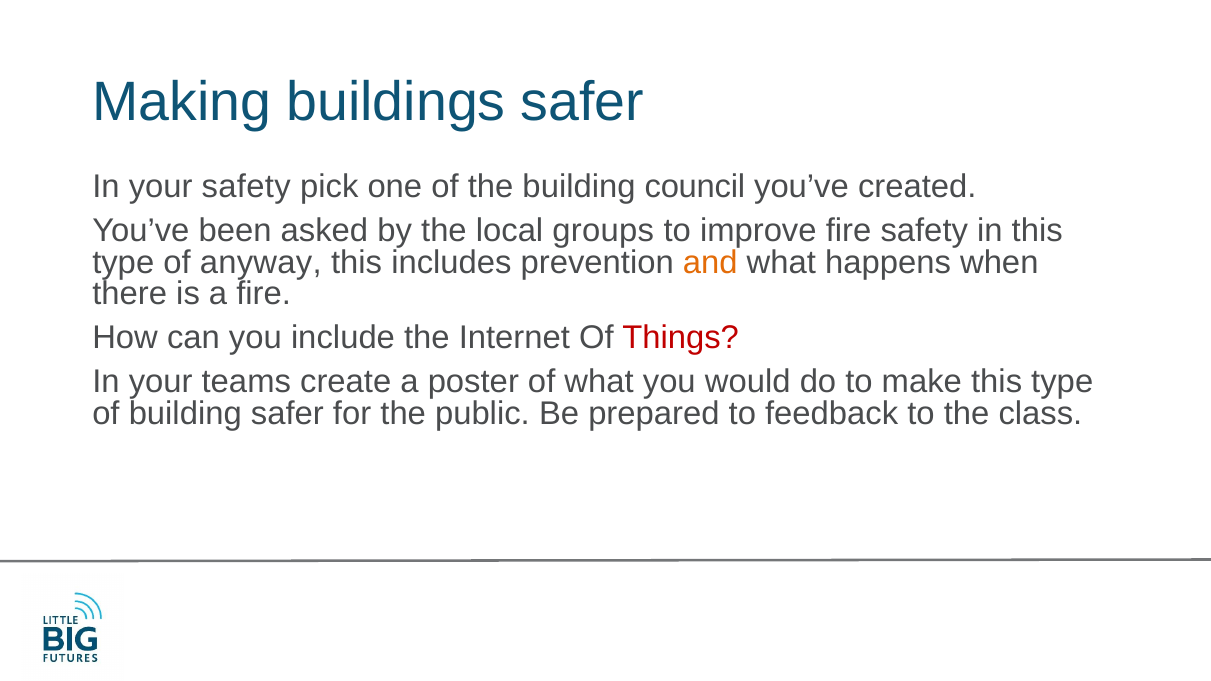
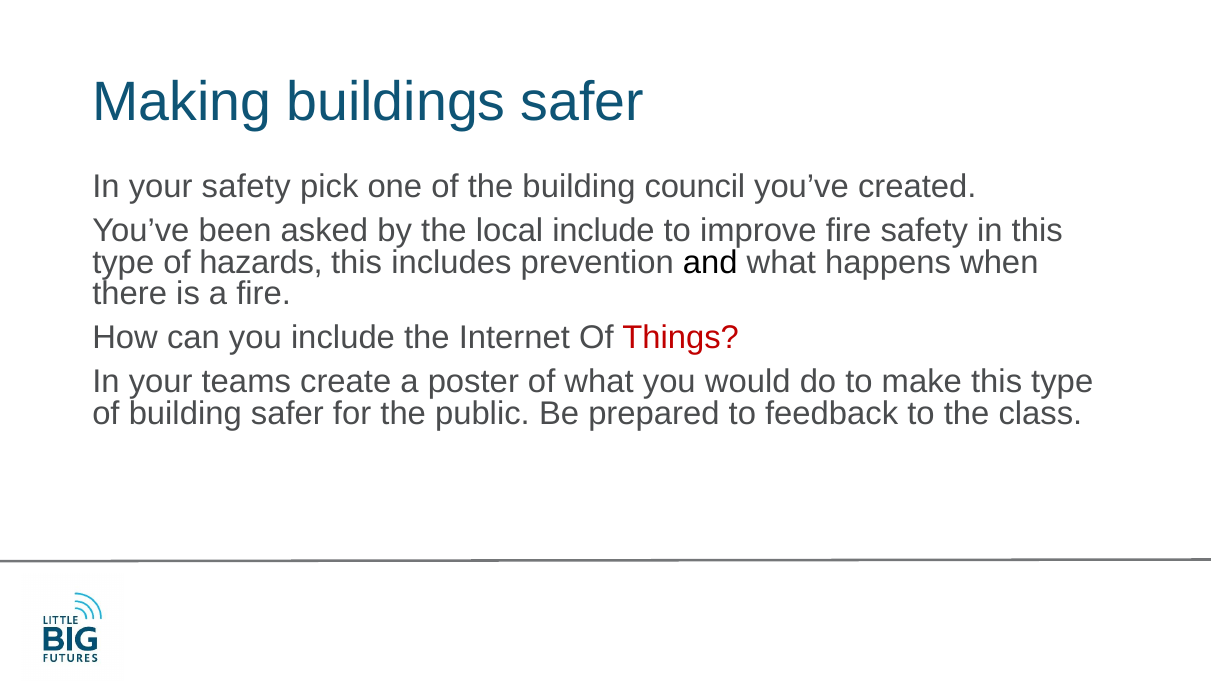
local groups: groups -> include (604, 231)
anyway: anyway -> hazards (261, 262)
and colour: orange -> black (710, 262)
